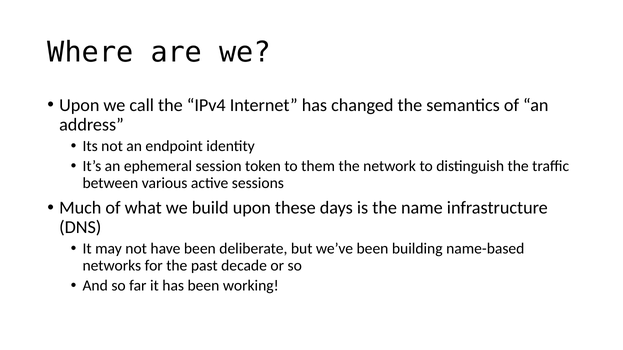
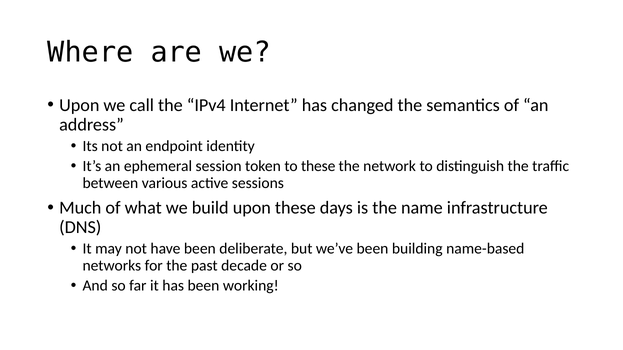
to them: them -> these (318, 166)
